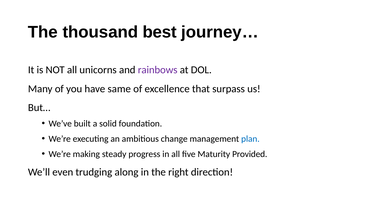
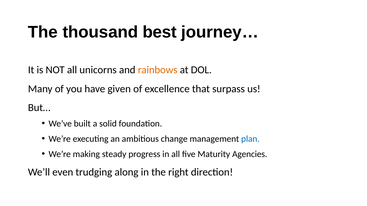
rainbows colour: purple -> orange (158, 70)
same: same -> given (119, 89)
Provided: Provided -> Agencies (250, 154)
